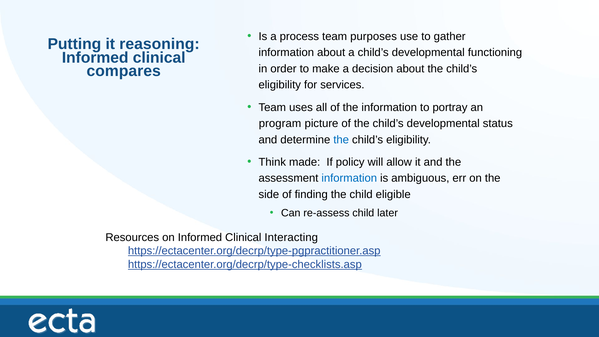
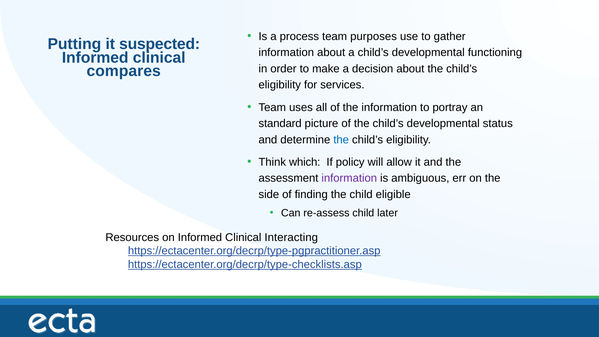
reasoning: reasoning -> suspected (160, 44)
program: program -> standard (280, 123)
made: made -> which (305, 162)
information colour: blue -> purple (349, 178)
